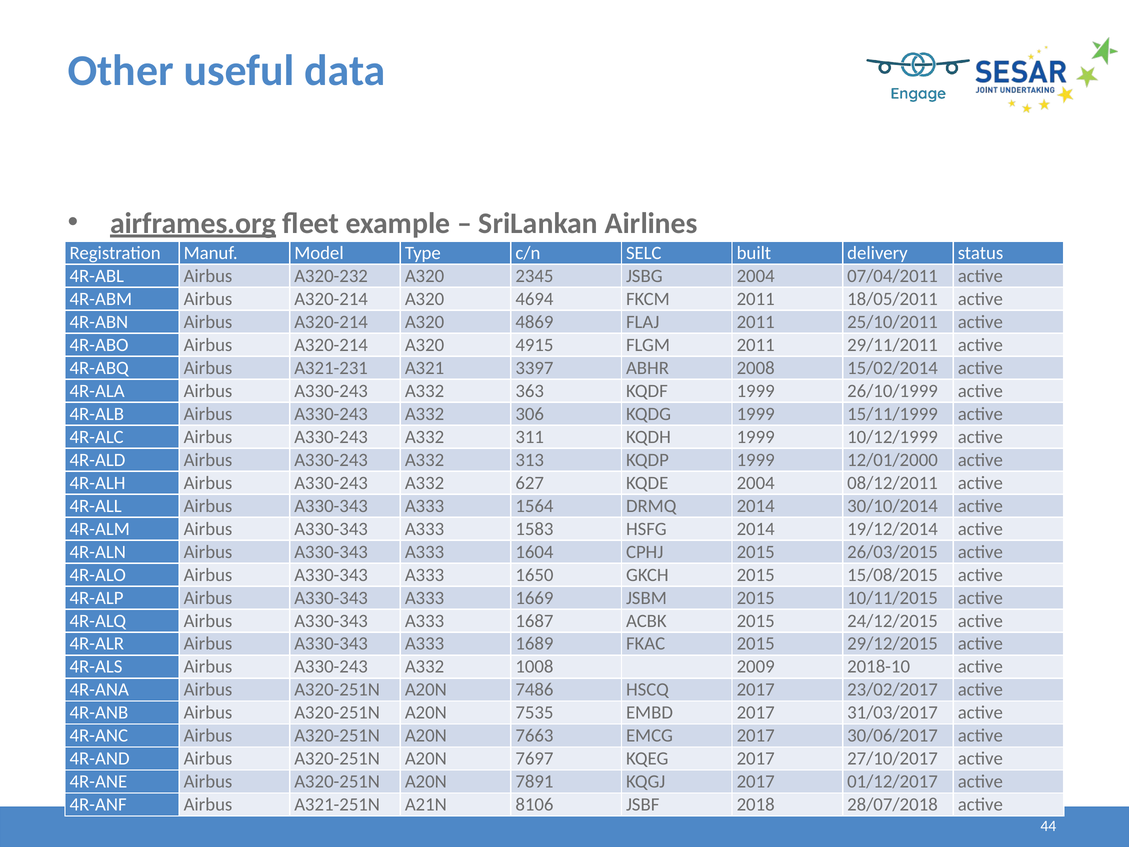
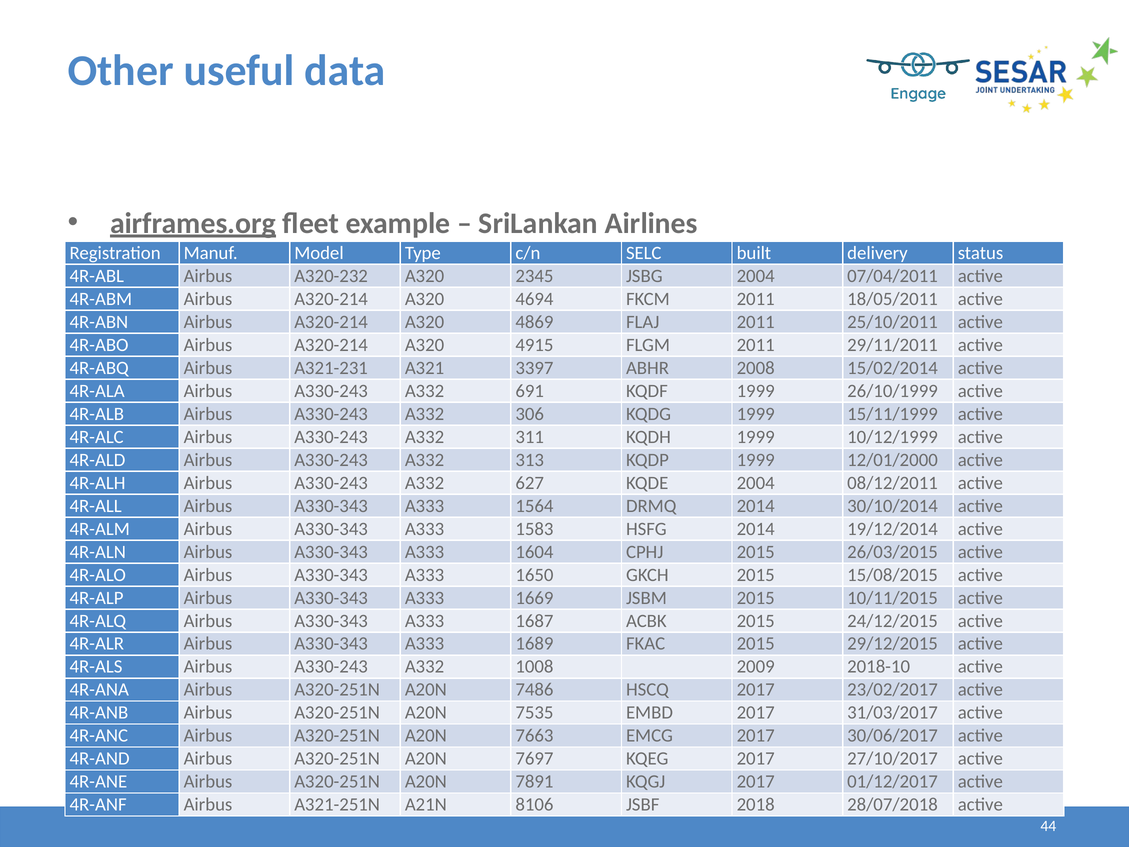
363: 363 -> 691 (530, 391)
